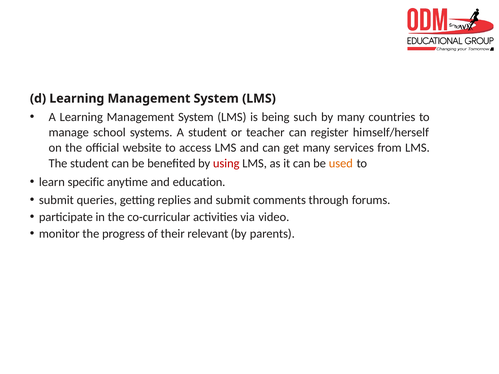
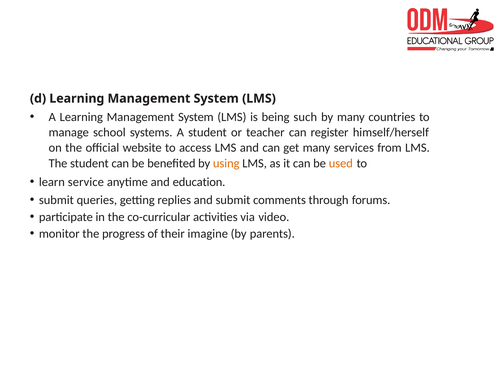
using colour: red -> orange (226, 163)
specific: specific -> service (86, 182)
relevant: relevant -> imagine (208, 234)
